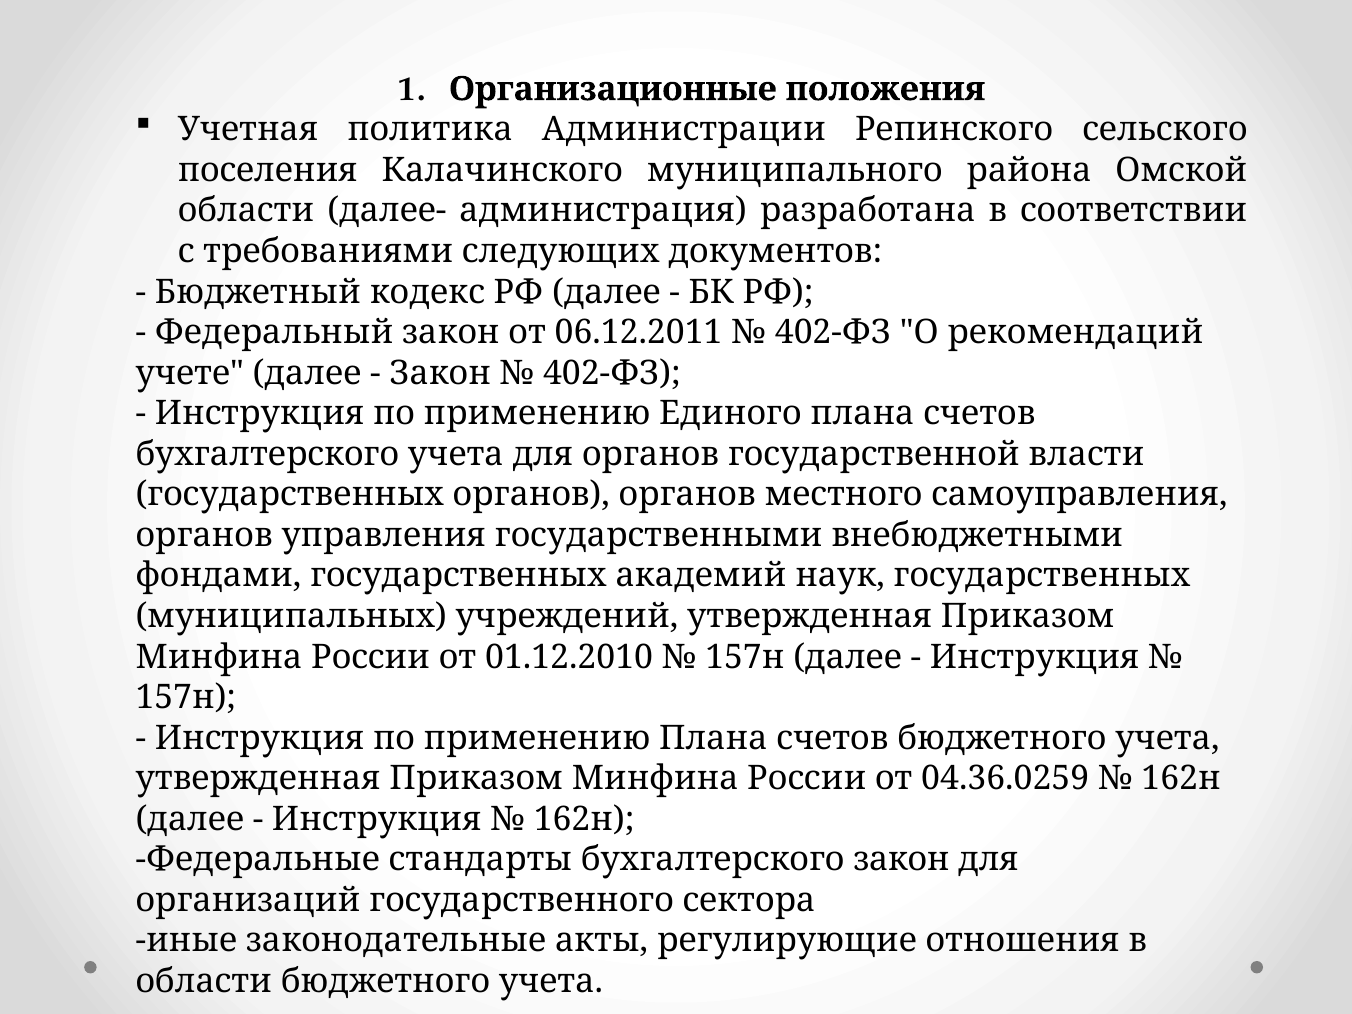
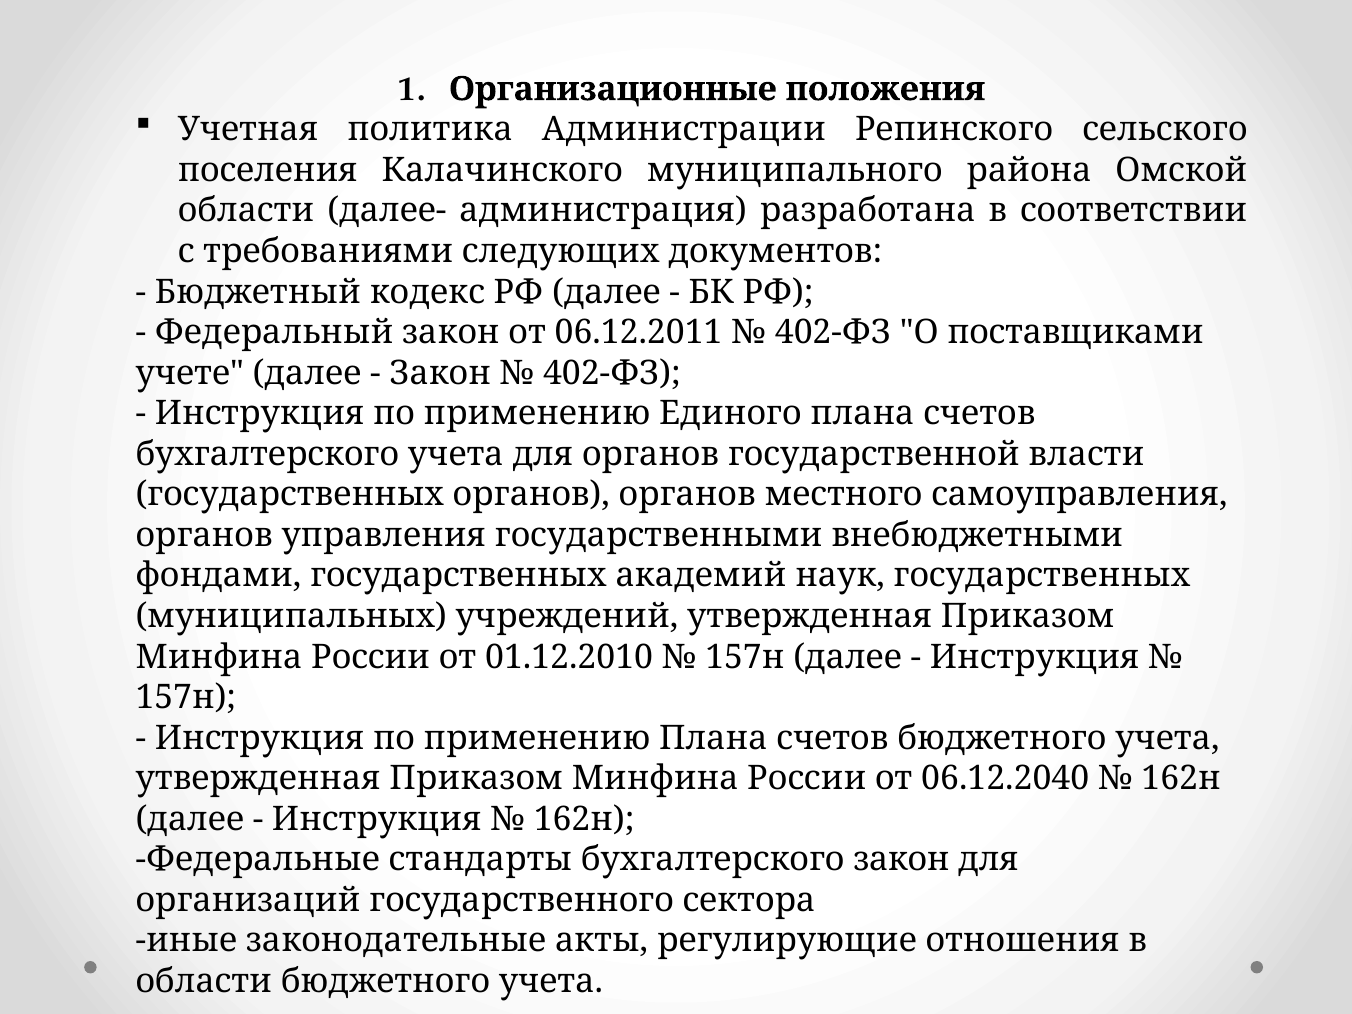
рекомендаций: рекомендаций -> поставщиками (1075, 332)
04.36.0259: 04.36.0259 -> 06.12.2040 (1005, 779)
